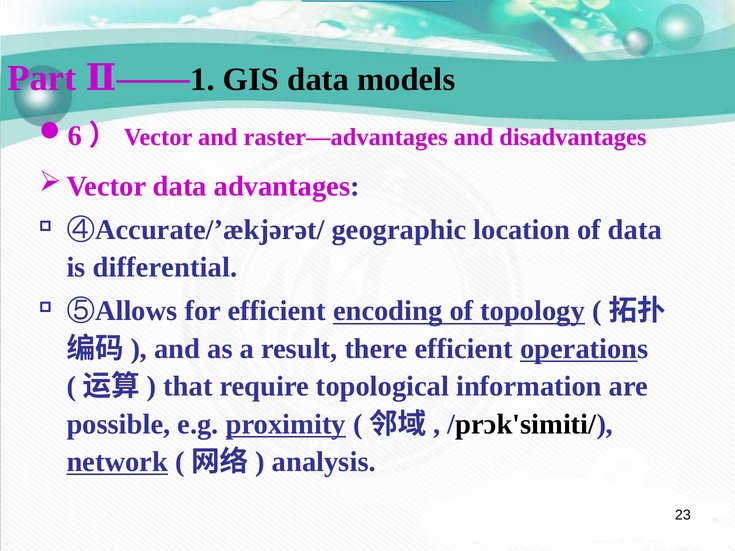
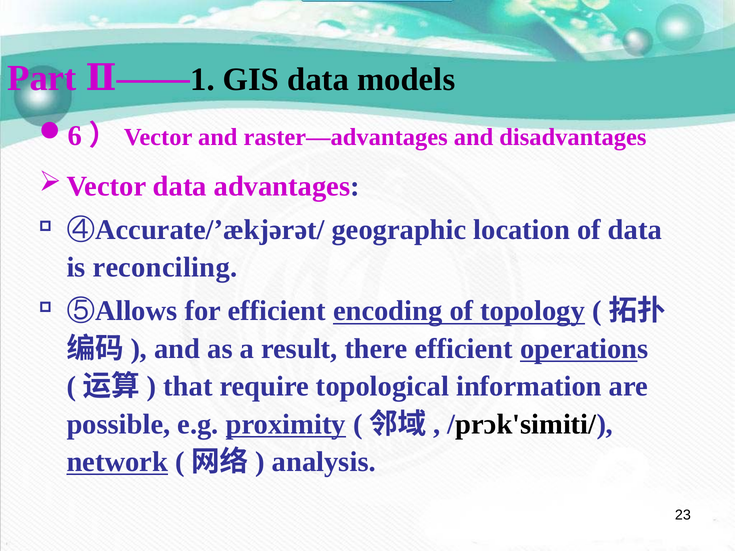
differential: differential -> reconciling (165, 268)
